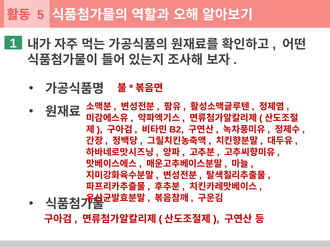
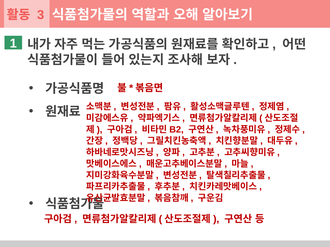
5: 5 -> 3 (41, 15)
